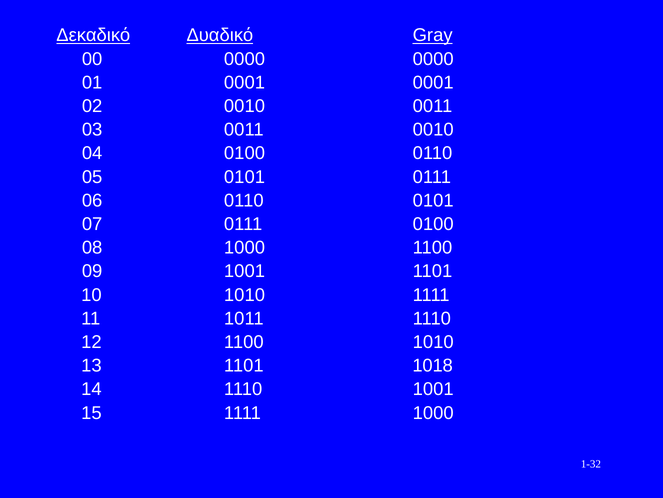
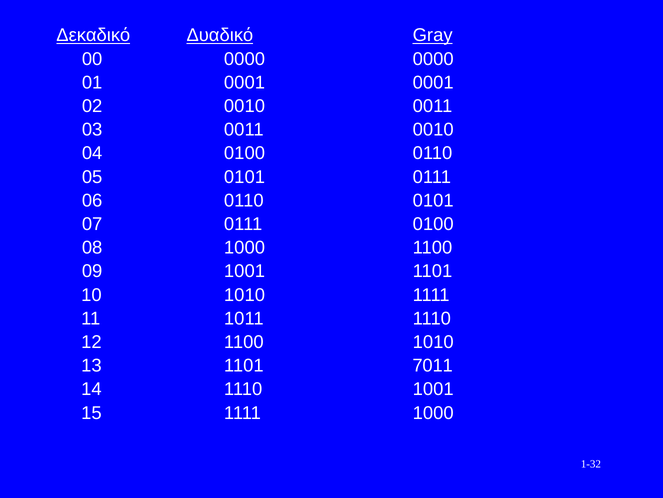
1018: 1018 -> 7011 (433, 365)
